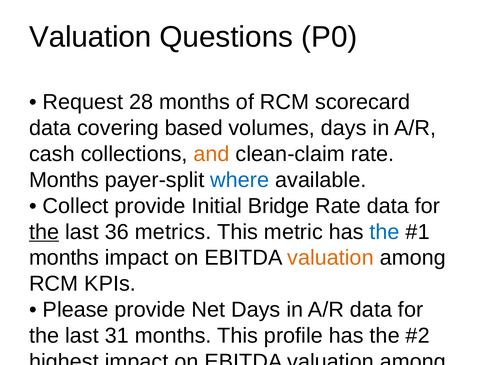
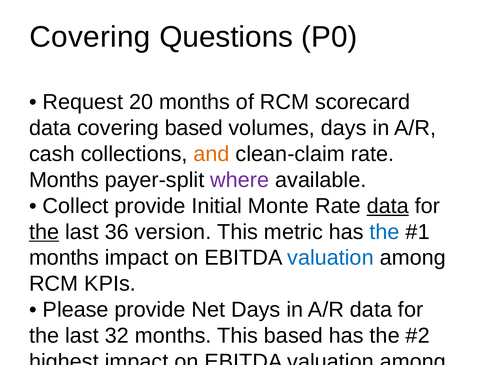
Valuation: Valuation -> Covering (90, 37)
28: 28 -> 20 (141, 102)
where colour: blue -> purple (240, 180)
Bridge: Bridge -> Monte (278, 206)
data underline: none -> present (388, 206)
metrics: metrics -> version (173, 232)
valuation colour: orange -> blue (330, 257)
31: 31 -> 32 (117, 335)
This profile: profile -> based (293, 335)
